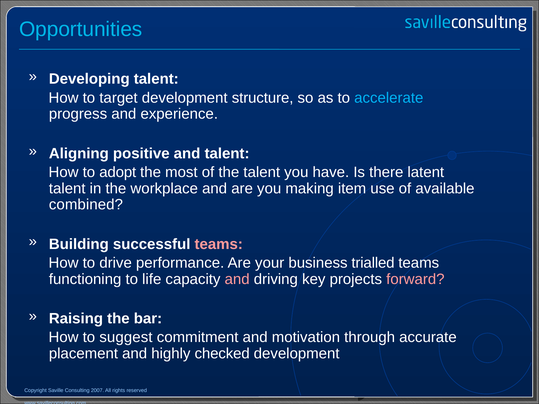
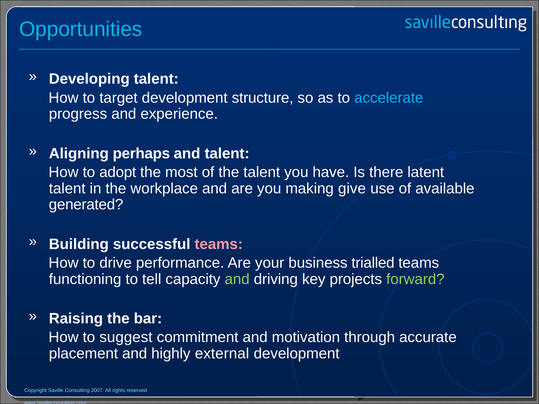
positive: positive -> perhaps (141, 154)
item: item -> give (352, 189)
combined: combined -> generated (86, 205)
life: life -> tell (152, 279)
and colour: pink -> light green (237, 279)
forward colour: pink -> light green (415, 279)
checked: checked -> external (222, 354)
